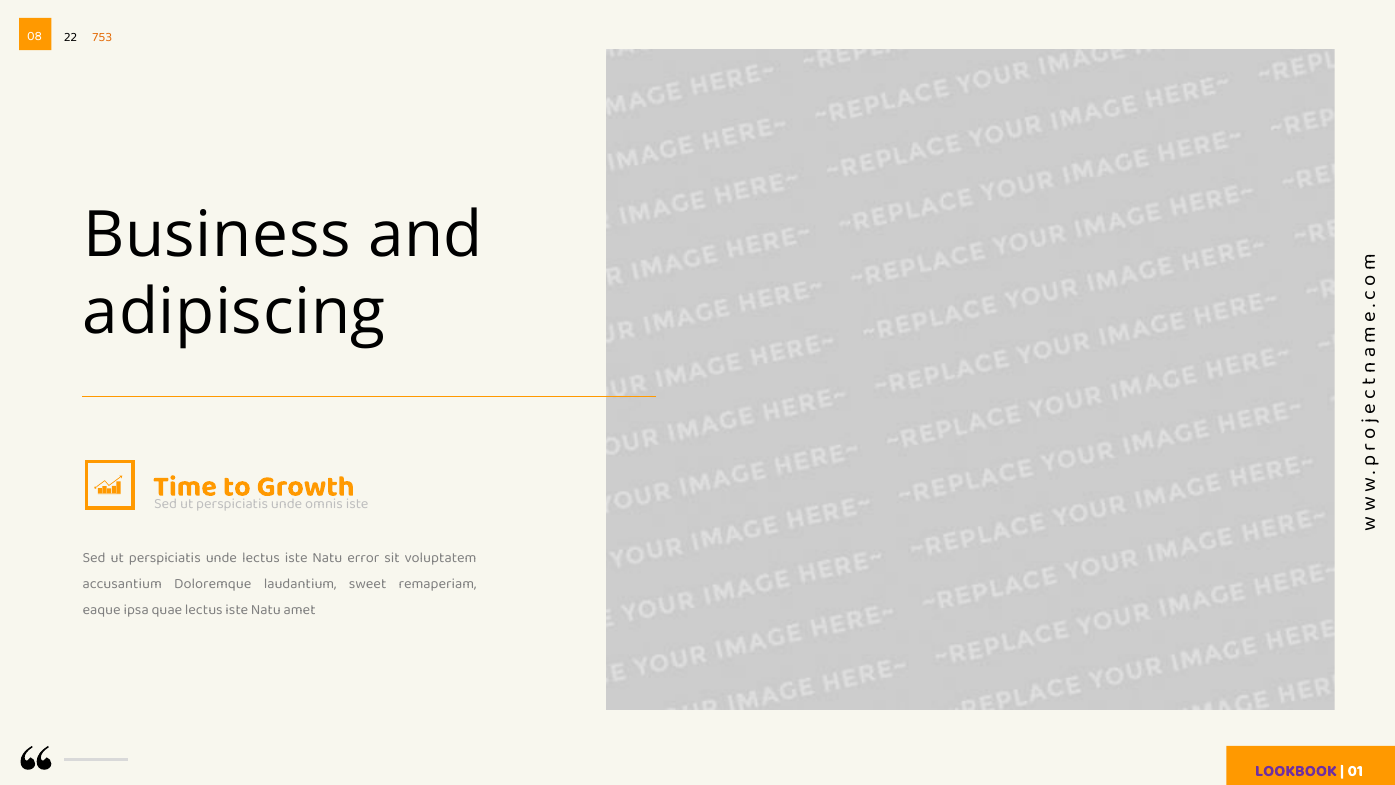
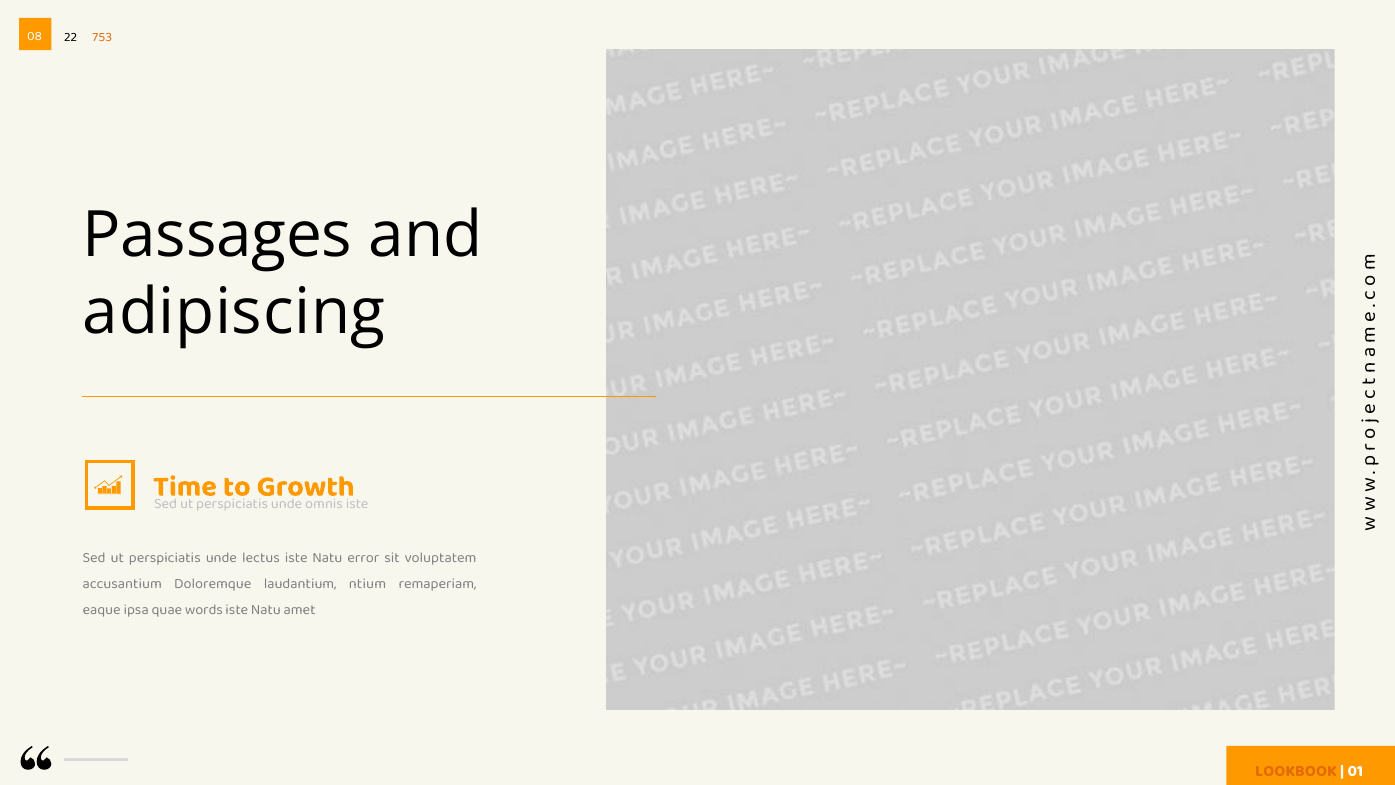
Business: Business -> Passages (217, 236)
sweet: sweet -> ntium (368, 583)
quae lectus: lectus -> words (204, 609)
LOOKBOOK colour: purple -> orange (1296, 770)
